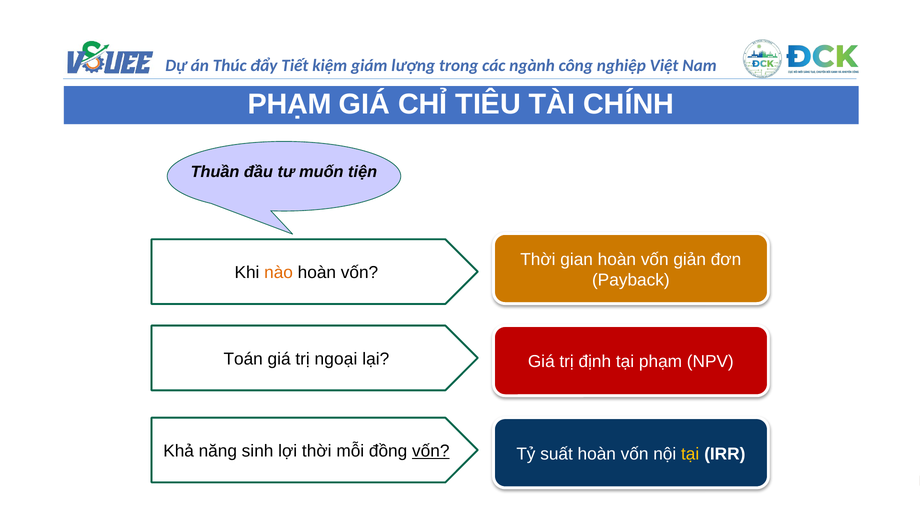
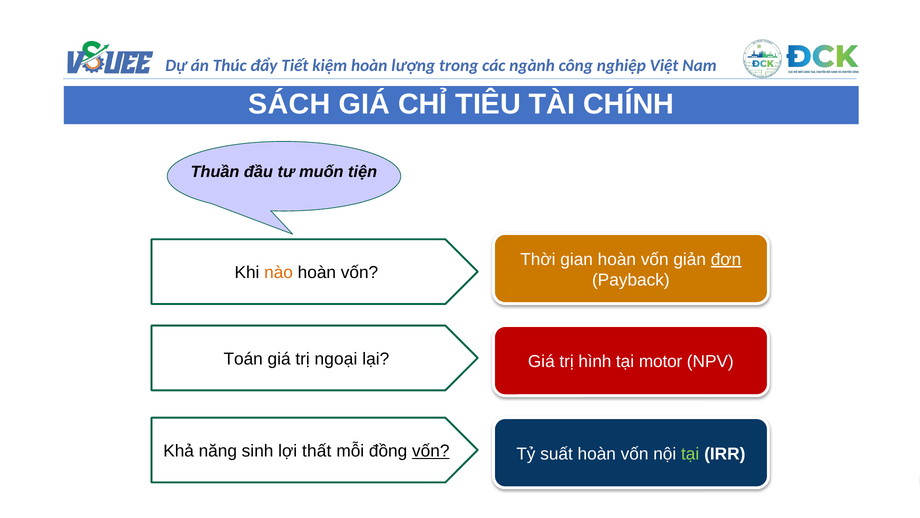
giám: giám -> hoàn (369, 65)
PHẠM: PHẠM -> SÁCH (289, 104)
đơn underline: none -> present (726, 259)
định: định -> hình (595, 361)
tại phạm: phạm -> motor (661, 361)
lợi thời: thời -> thất (317, 451)
tại colour: yellow -> light green (690, 453)
